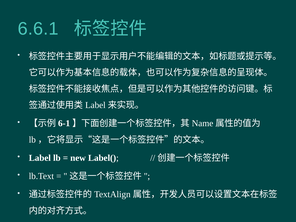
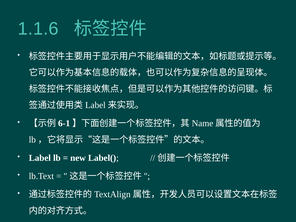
6.6.1: 6.6.1 -> 1.1.6 (38, 29)
